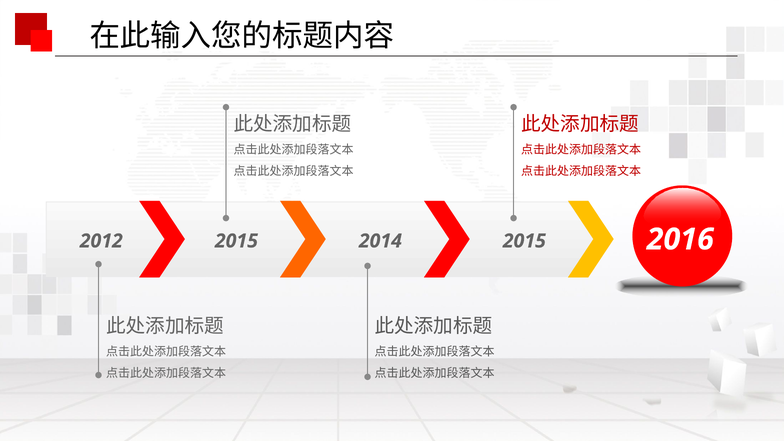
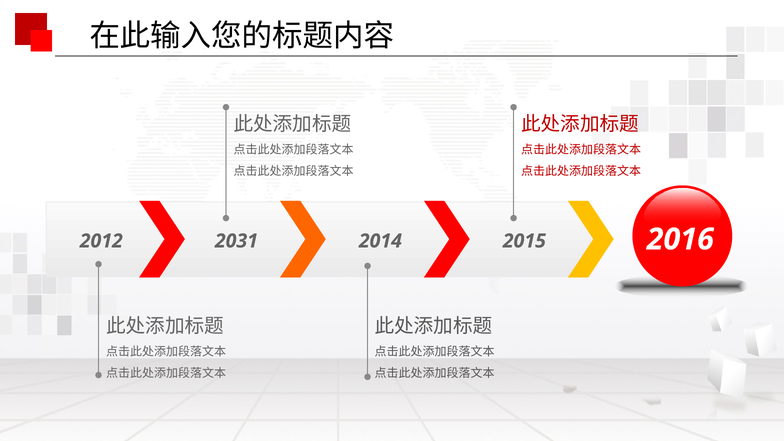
2012 2015: 2015 -> 2031 (236, 241)
